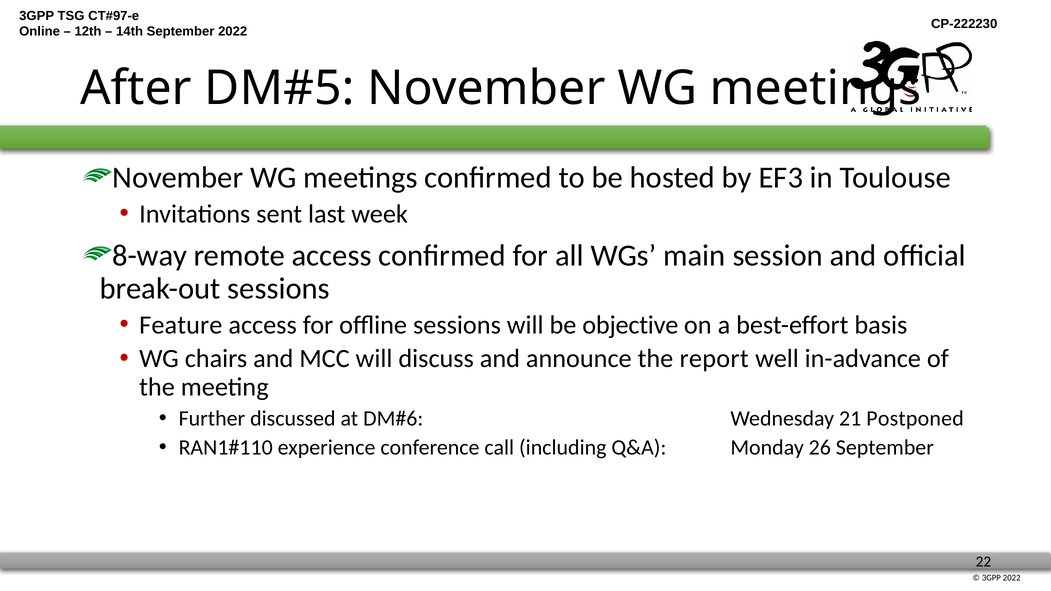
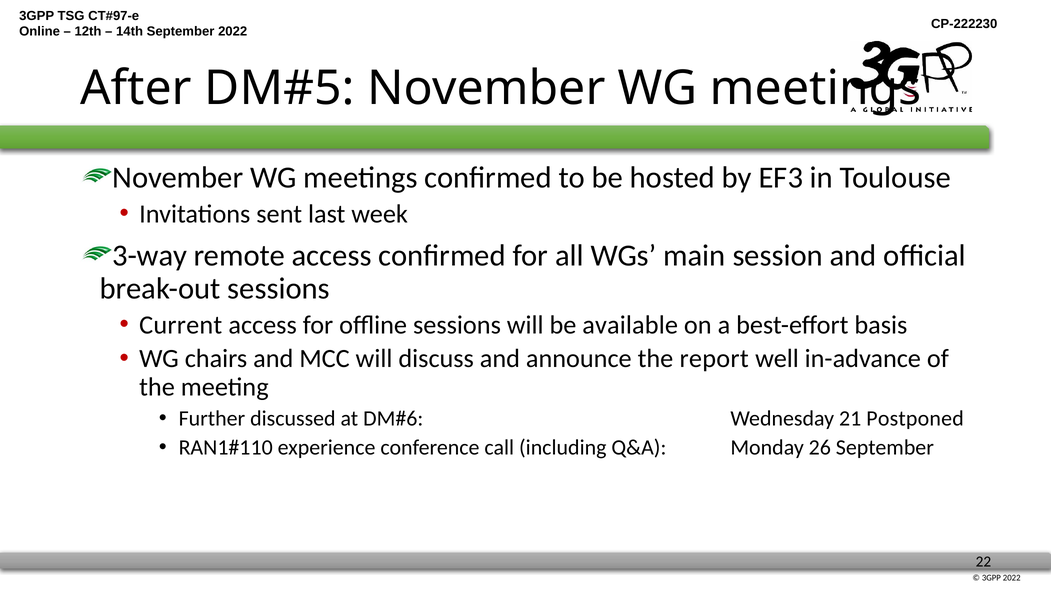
8-way: 8-way -> 3-way (150, 256)
Feature: Feature -> Current (181, 325)
objective: objective -> available (630, 325)
